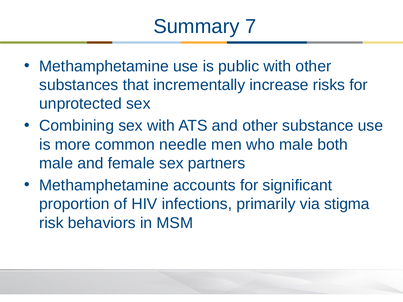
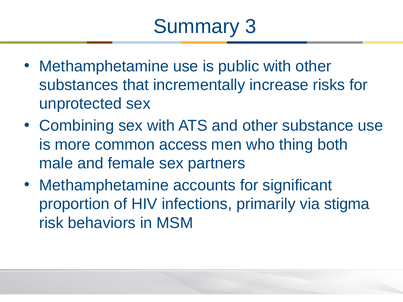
7: 7 -> 3 (251, 27)
needle: needle -> access (183, 145)
who male: male -> thing (296, 145)
